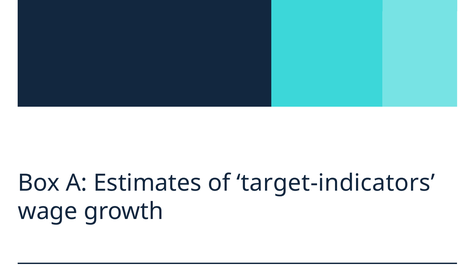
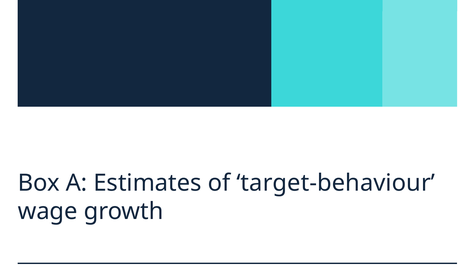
target-indicators: target-indicators -> target-behaviour (336, 183)
